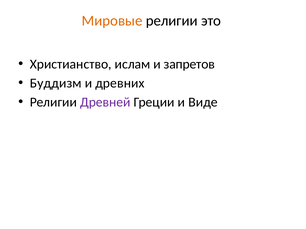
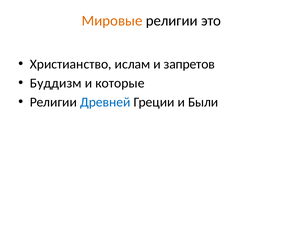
древних: древних -> которые (120, 83)
Древней colour: purple -> blue (105, 102)
Виде: Виде -> Были (203, 102)
